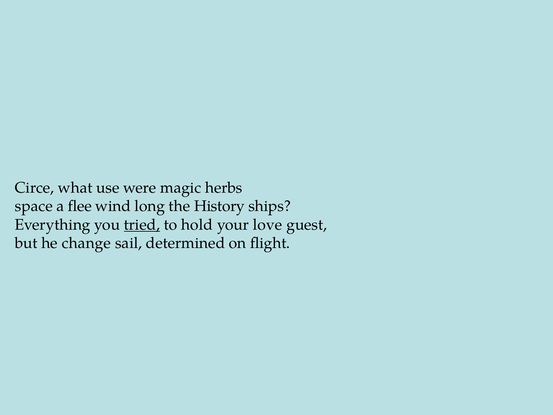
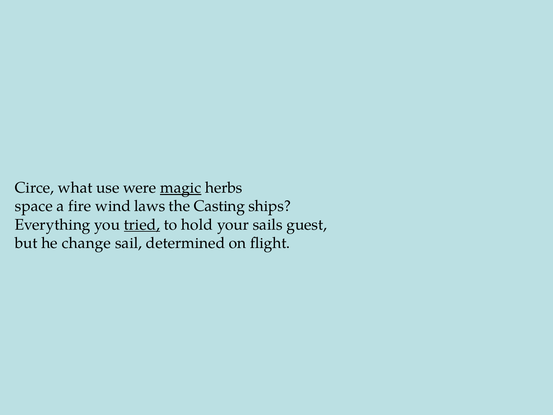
magic underline: none -> present (181, 188)
flee: flee -> fire (80, 206)
long: long -> laws (150, 206)
History: History -> Casting (219, 206)
love: love -> sails (268, 225)
